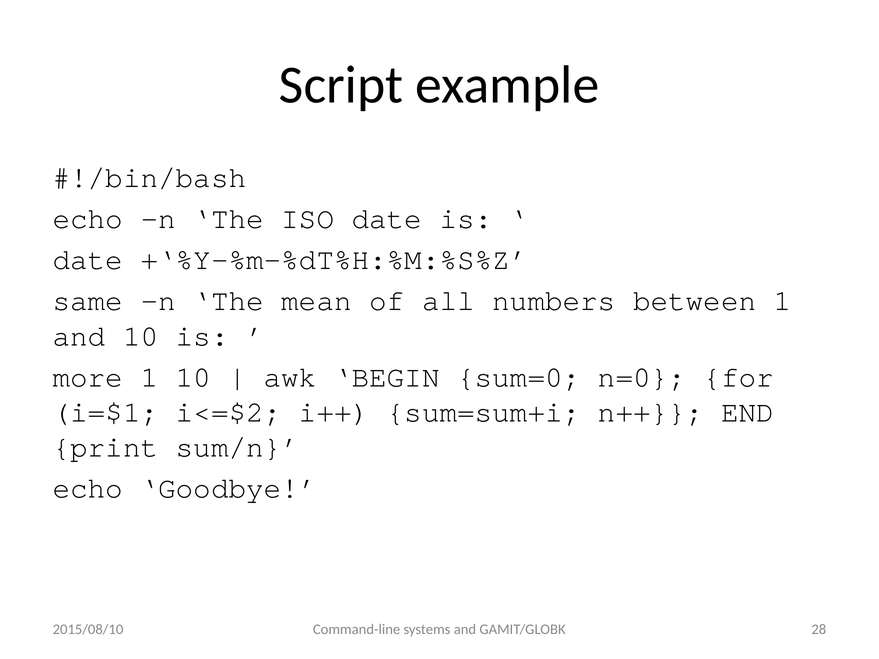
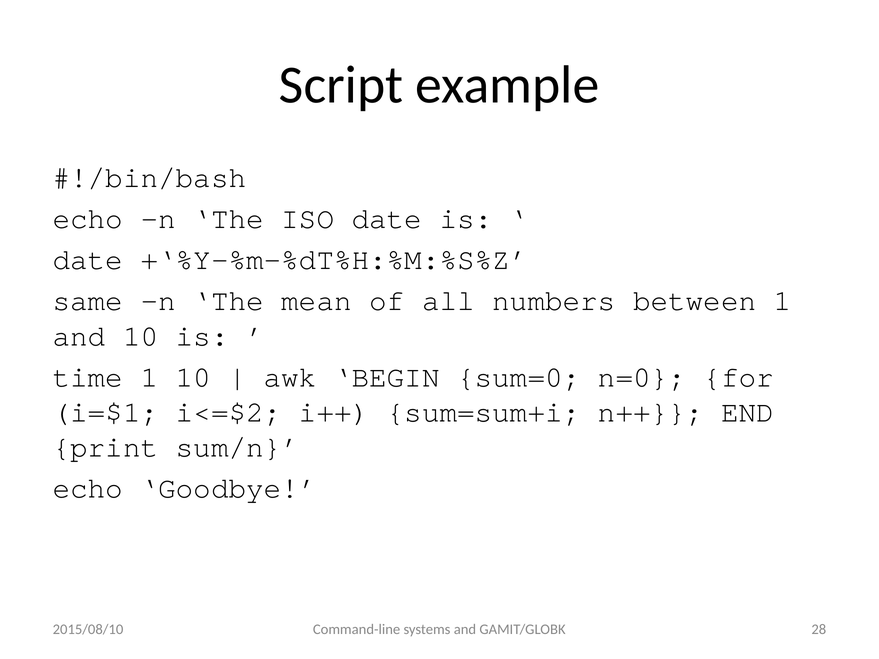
more: more -> time (88, 377)
